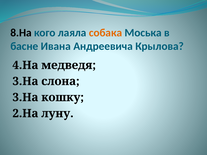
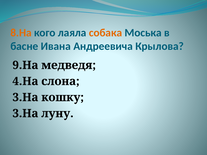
8.На colour: black -> orange (21, 33)
4.На: 4.На -> 9.На (25, 65)
3.На: 3.На -> 4.На (25, 81)
2.На: 2.На -> 3.На (25, 114)
